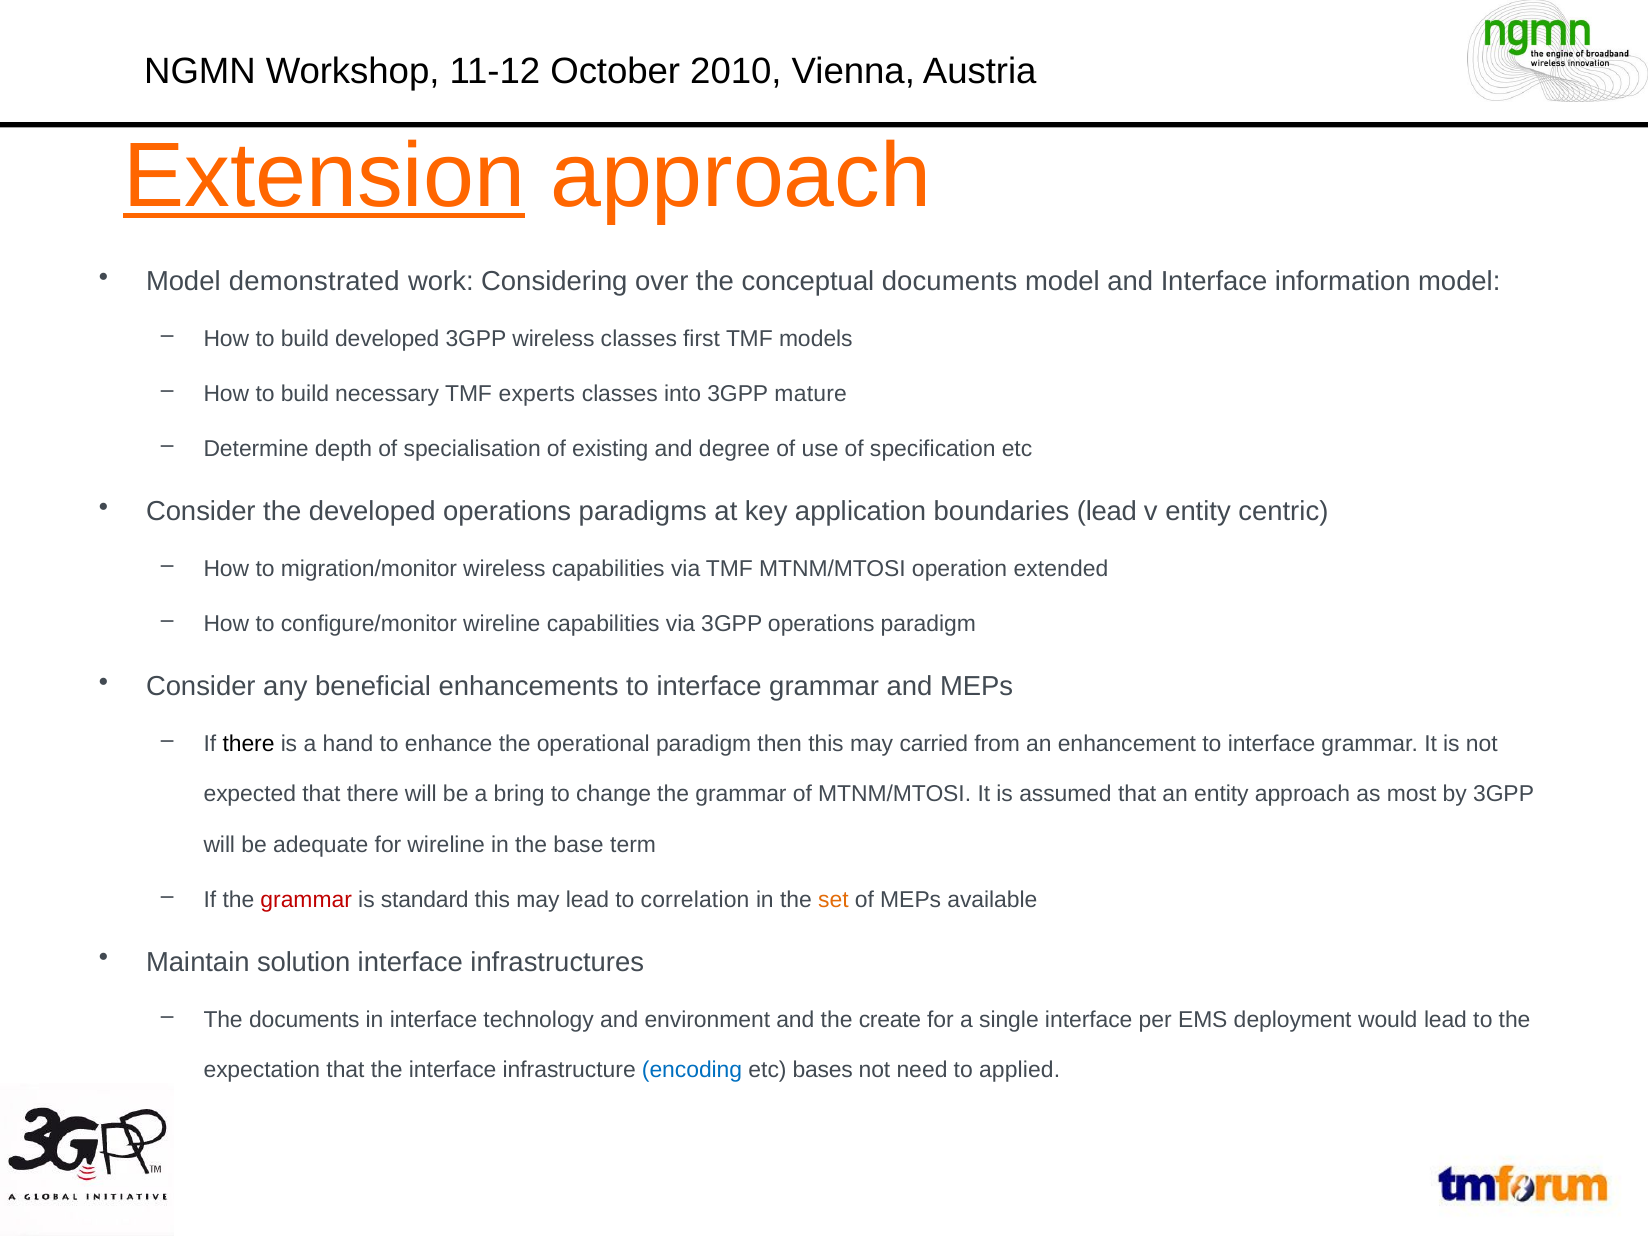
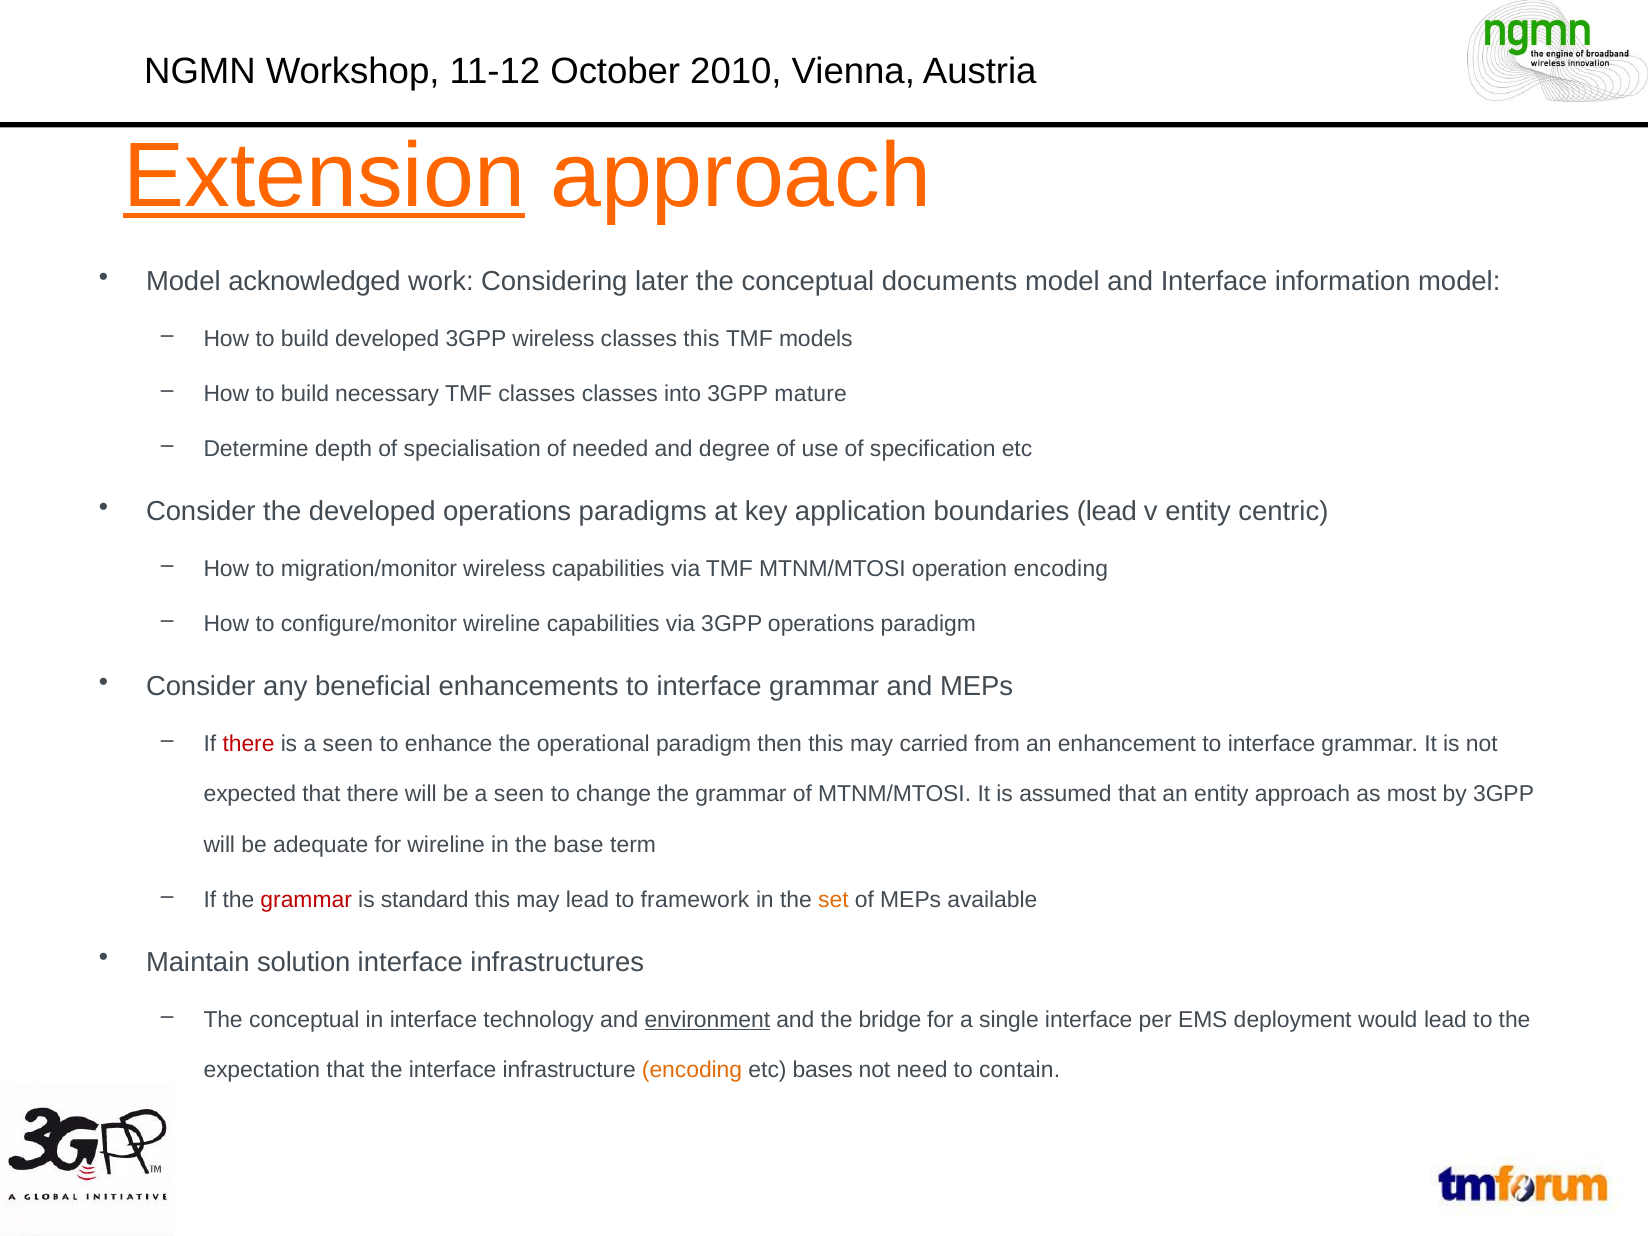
demonstrated: demonstrated -> acknowledged (315, 282)
over: over -> later (662, 282)
classes first: first -> this (701, 339)
TMF experts: experts -> classes (537, 394)
existing: existing -> needed (610, 449)
operation extended: extended -> encoding (1061, 569)
there colour: black -> red (249, 744)
is a hand: hand -> seen (348, 744)
be a bring: bring -> seen (519, 794)
correlation: correlation -> framework (695, 900)
documents: documents -> conceptual (304, 1020)
environment underline: none -> present (707, 1020)
create: create -> bridge (890, 1020)
encoding colour: blue -> orange (692, 1070)
applied: applied -> contain (1020, 1070)
